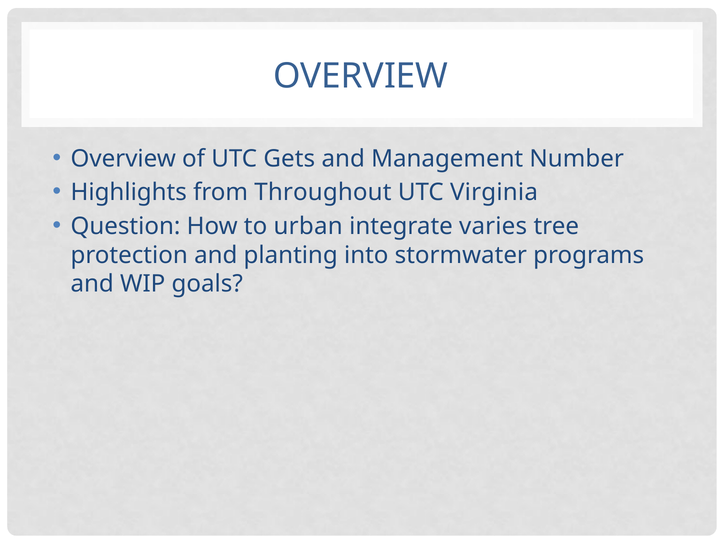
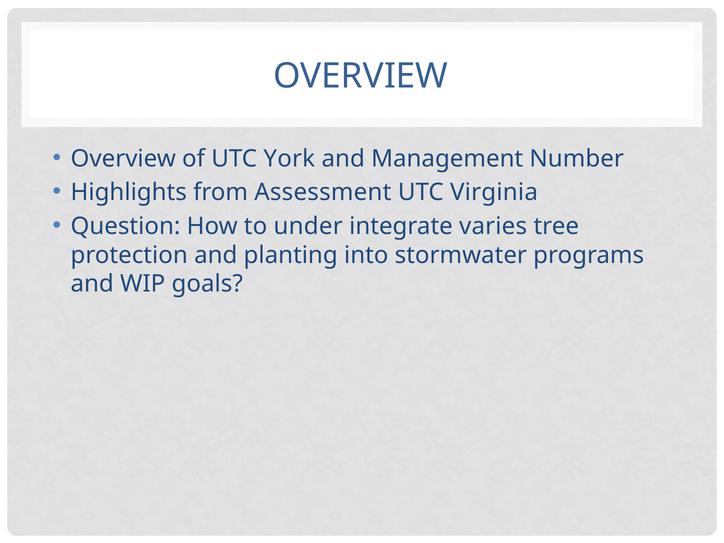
Gets: Gets -> York (289, 159)
Throughout: Throughout -> Assessment (323, 192)
urban: urban -> under (308, 226)
